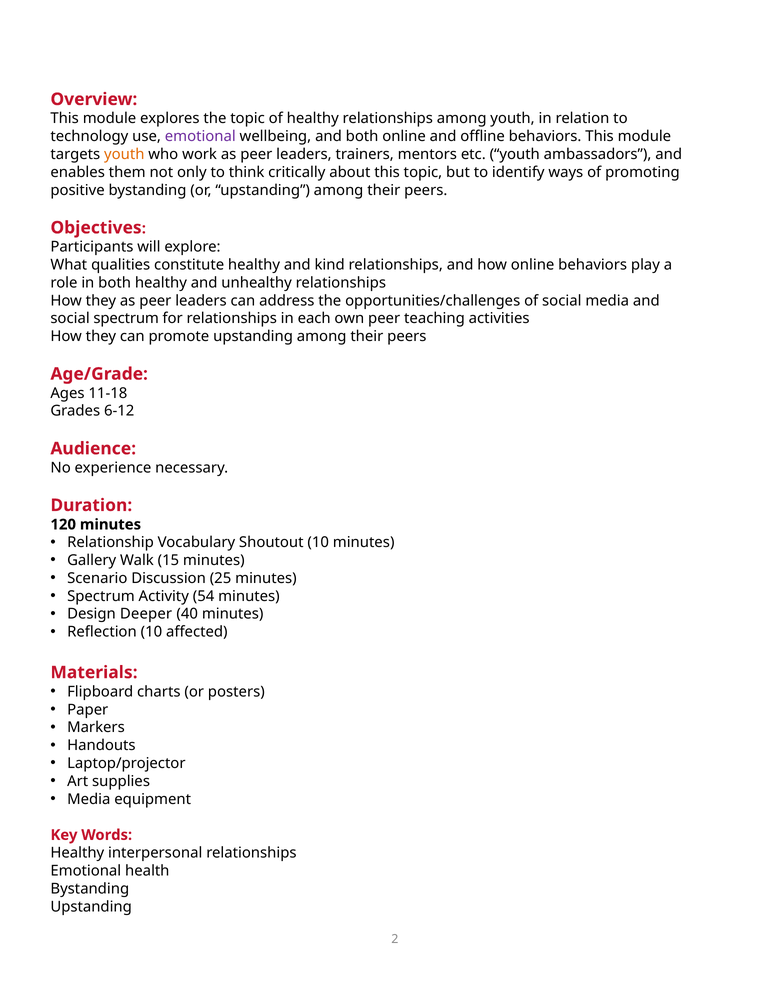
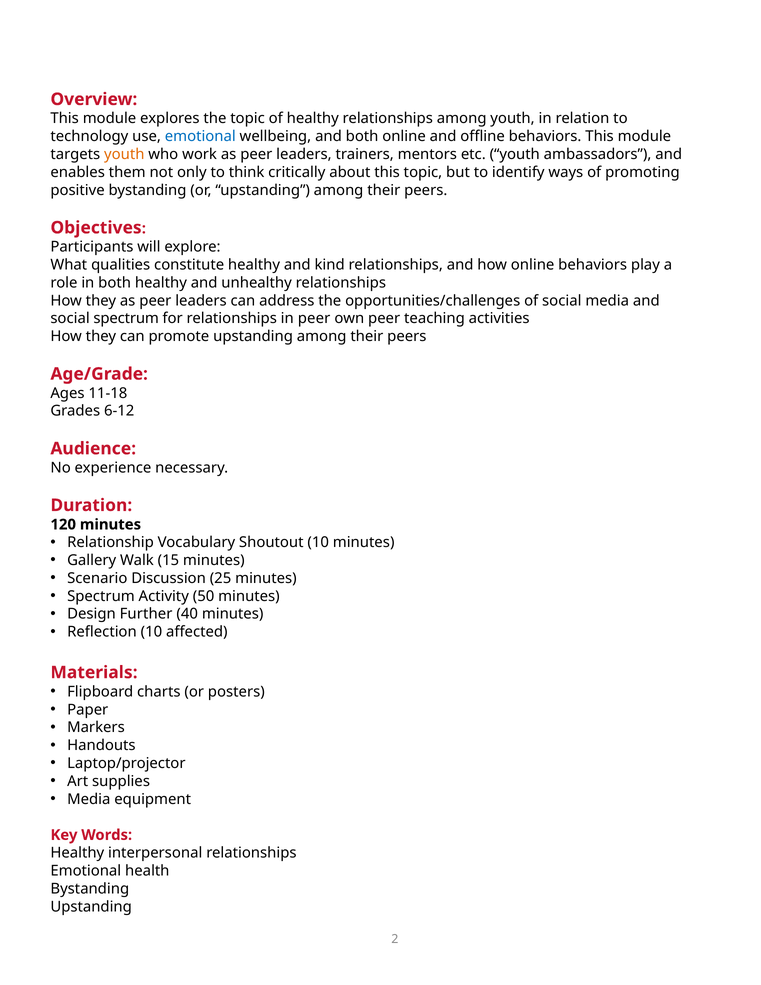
emotional colour: purple -> blue (200, 136)
in each: each -> peer (314, 318)
54: 54 -> 50 (204, 596)
Deeper: Deeper -> Further (146, 614)
